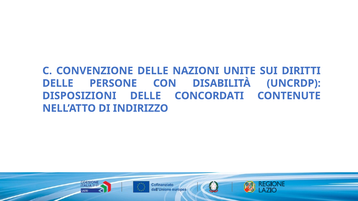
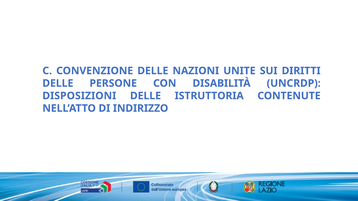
CONCORDATI: CONCORDATI -> ISTRUTTORIA (209, 96)
